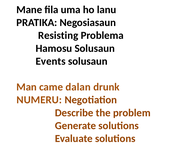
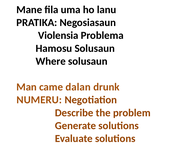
Resisting: Resisting -> Violensia (58, 35)
Events: Events -> Where (51, 61)
